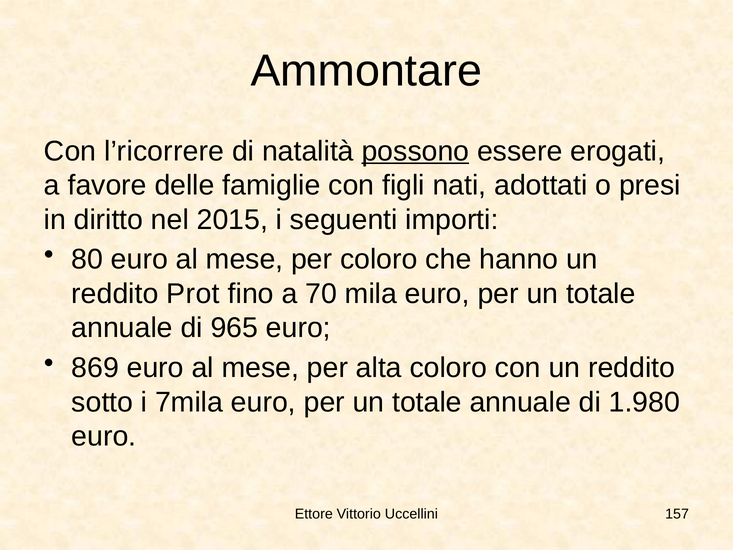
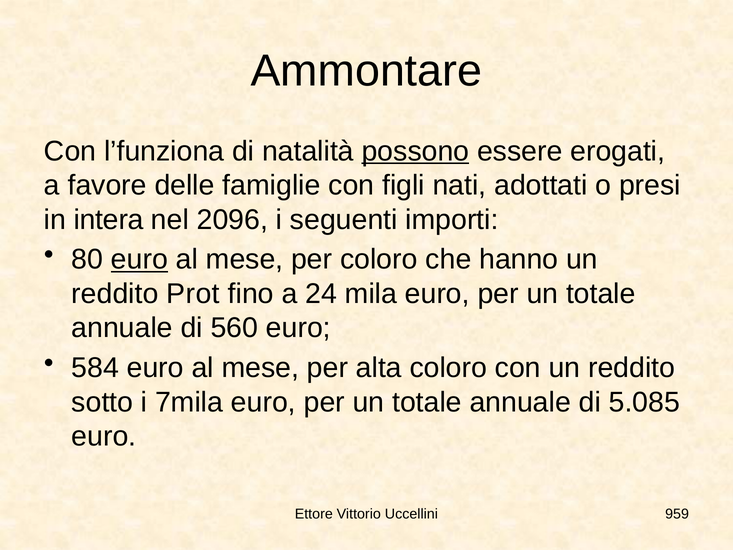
l’ricorrere: l’ricorrere -> l’funziona (164, 151)
diritto: diritto -> intera (109, 219)
2015: 2015 -> 2096 (232, 219)
euro underline: none -> present (139, 259)
70: 70 -> 24 (321, 294)
965: 965 -> 560 (234, 328)
869: 869 -> 584 (95, 368)
1.980: 1.980 -> 5.085 (644, 402)
157: 157 -> 959 (677, 514)
